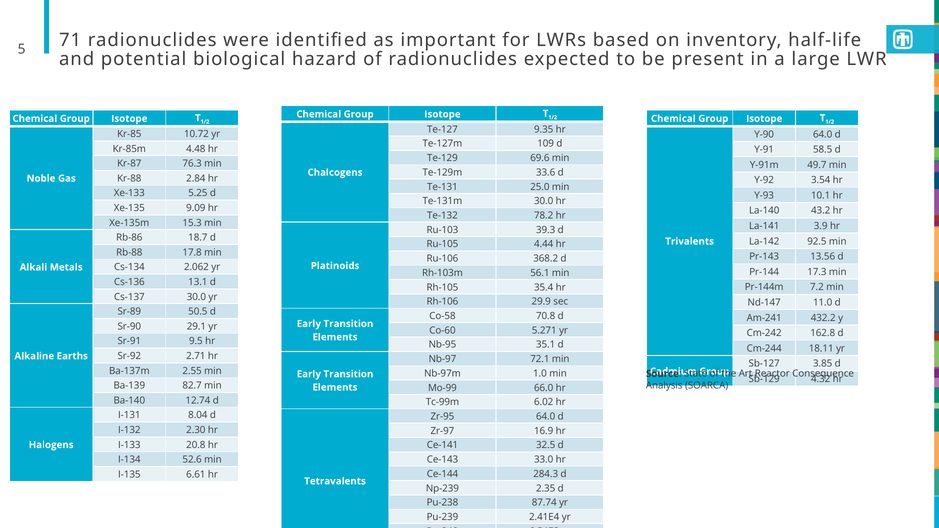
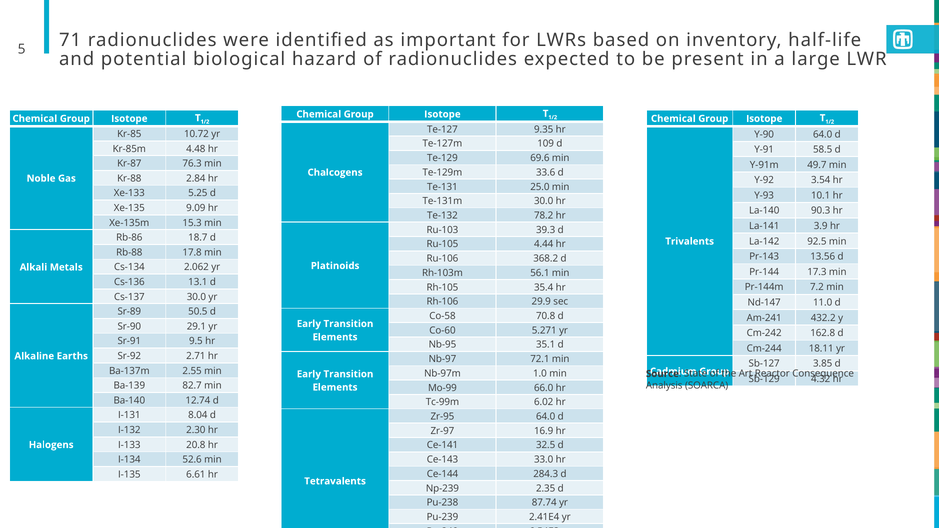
43.2: 43.2 -> 90.3 (821, 211)
